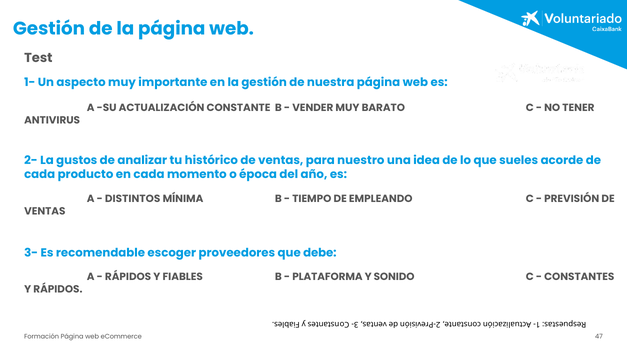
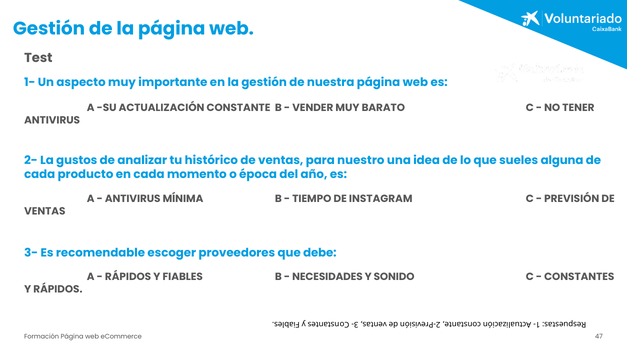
acorde: acorde -> alguna (562, 161)
DISTINTOS: DISTINTOS -> ANTIVIRUS (133, 199)
EMPLEANDO: EMPLEANDO -> INSTAGRAM (381, 199)
PLATAFORMA: PLATAFORMA -> NECESIDADES (327, 277)
